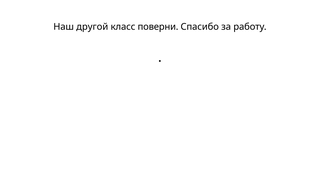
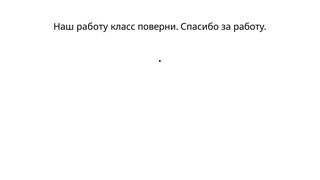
Наш другой: другой -> работу (92, 27)
